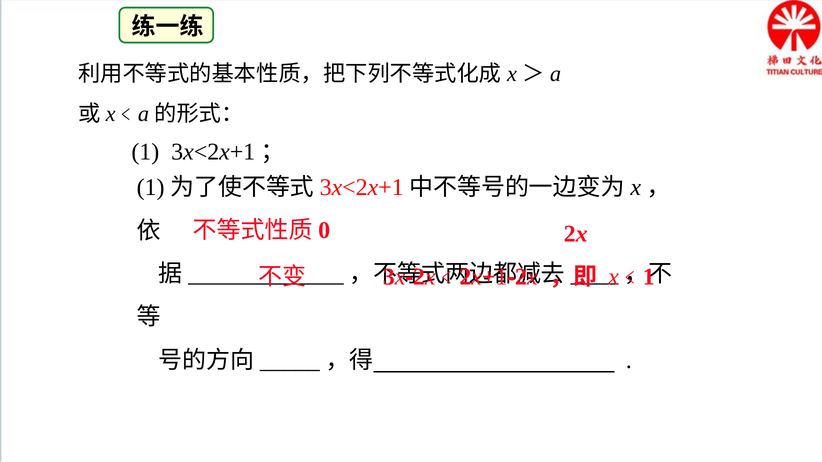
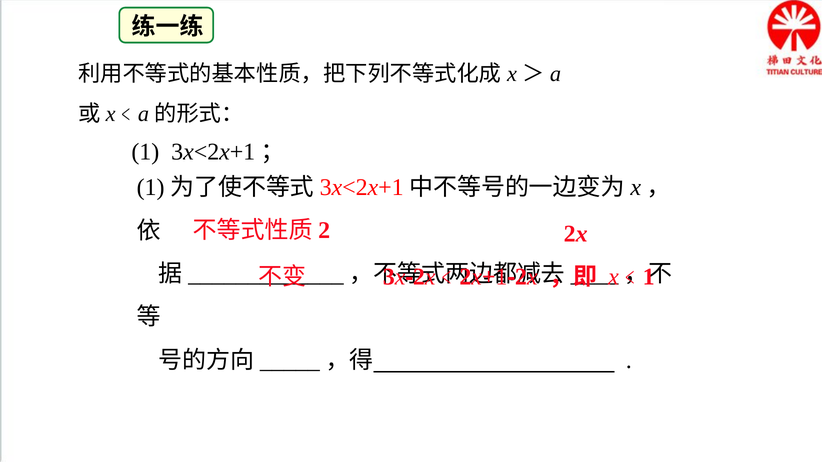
0: 0 -> 2 (324, 231)
